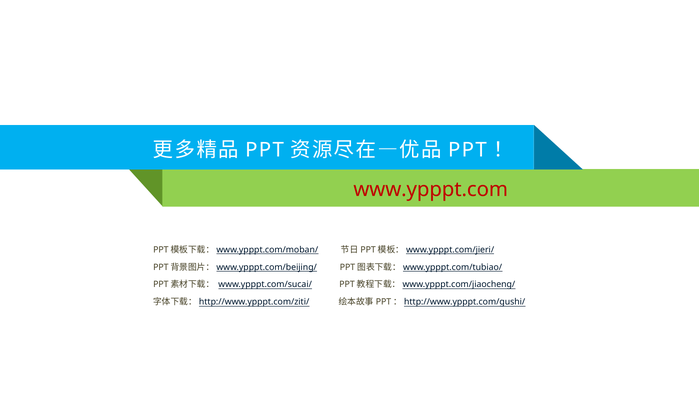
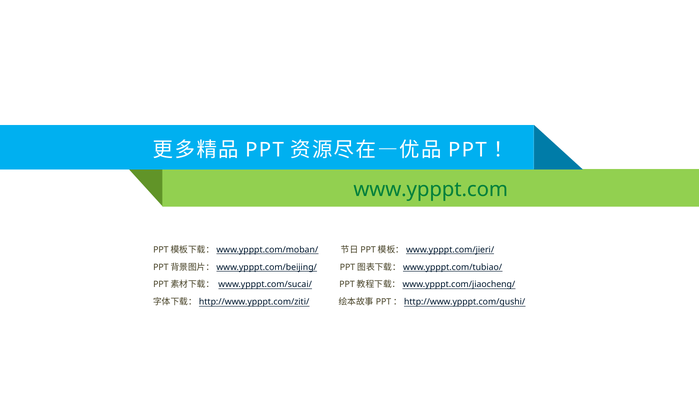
www.ypppt.com colour: red -> green (431, 189)
